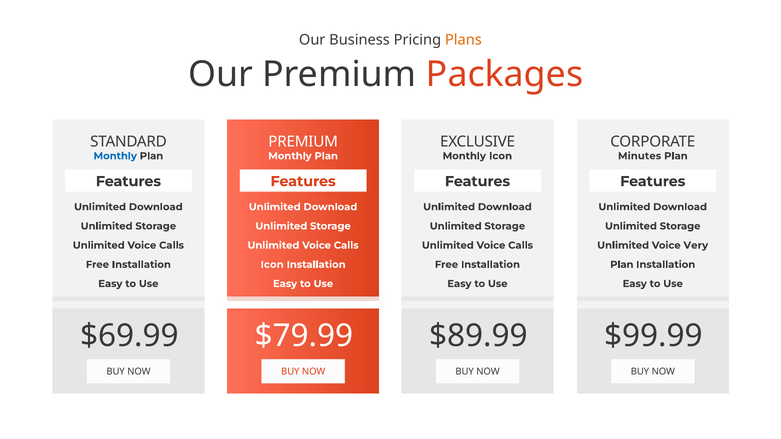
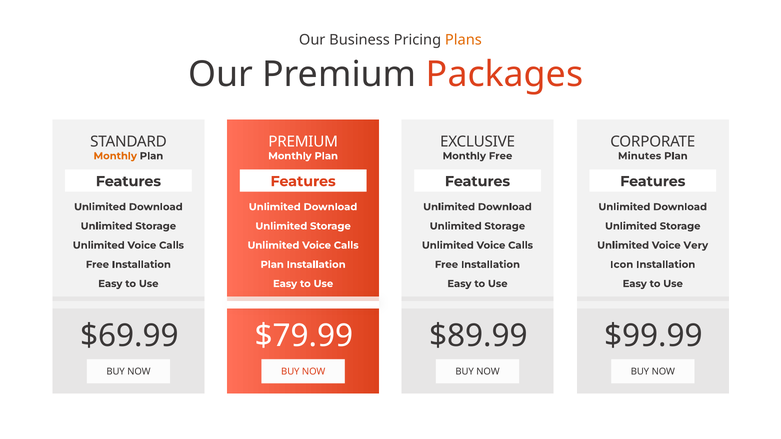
Monthly colour: blue -> orange (115, 156)
Monthly Icon: Icon -> Free (501, 156)
Icon: Icon -> Plan (272, 265)
Plan: Plan -> Icon (622, 265)
